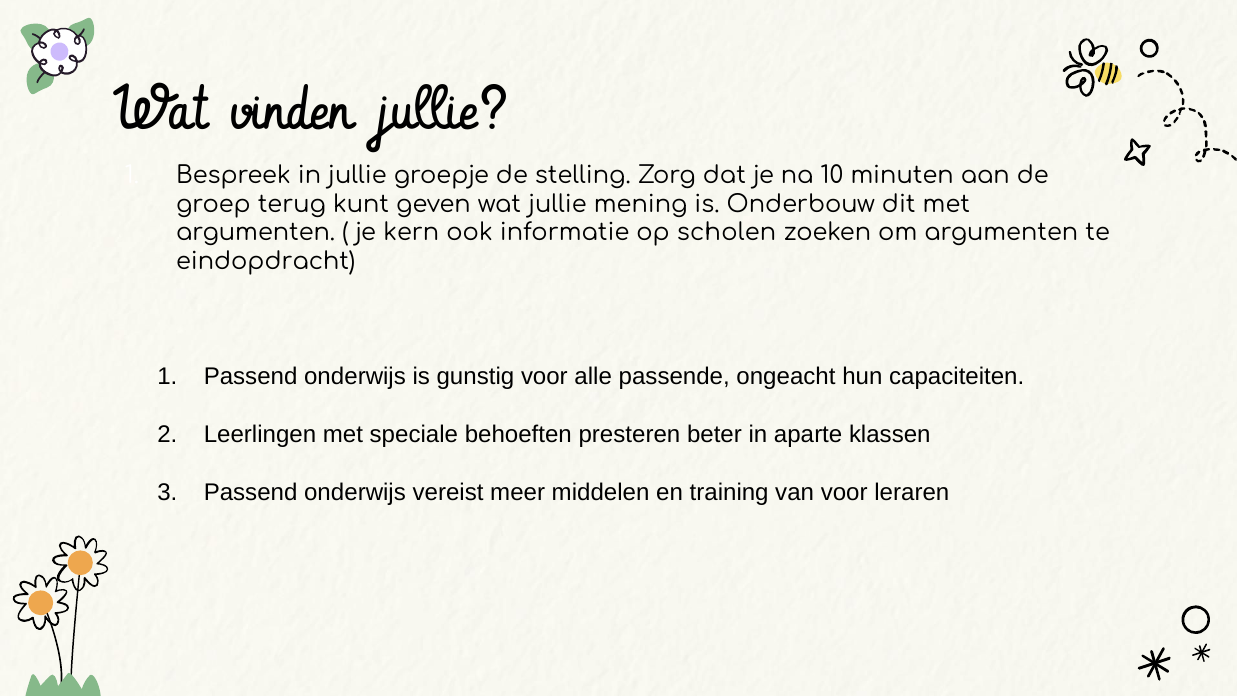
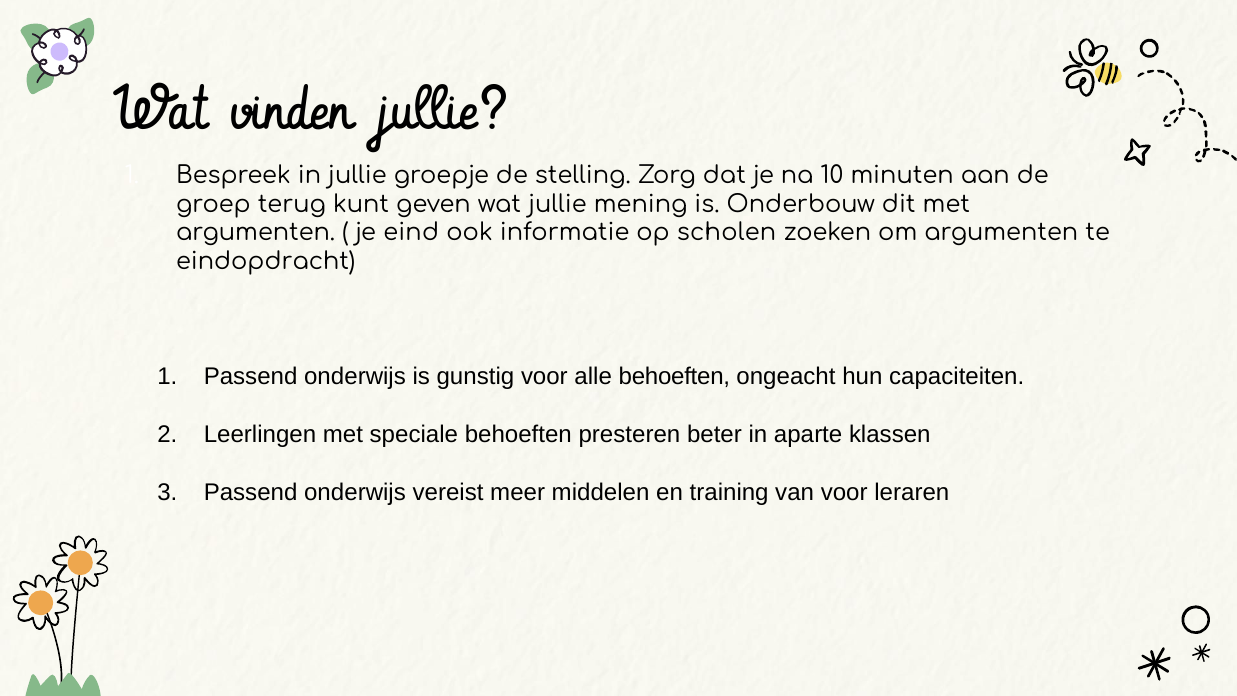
kern: kern -> eind (411, 233)
alle passende: passende -> behoeften (674, 377)
